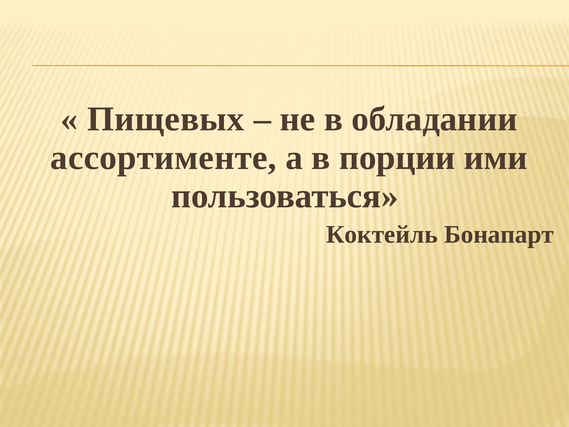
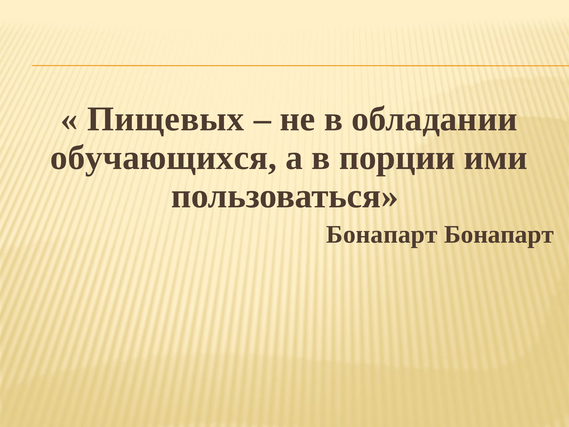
ассортименте: ассортименте -> обучающихся (164, 158)
Коктейль: Коктейль -> Бонапарт (382, 234)
